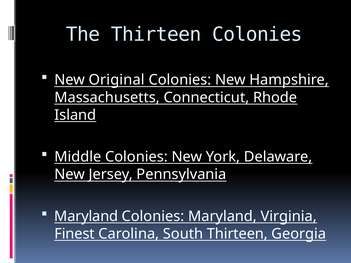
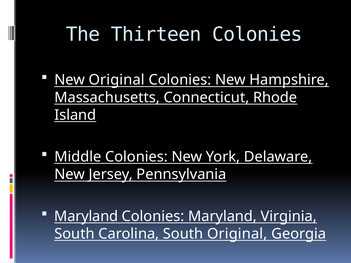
Finest: Finest -> South (74, 234)
South Thirteen: Thirteen -> Original (237, 234)
